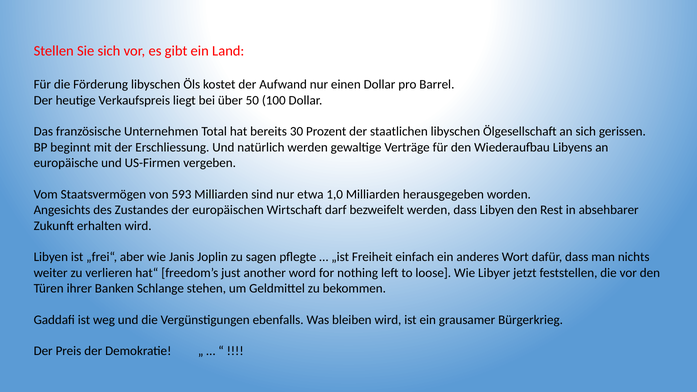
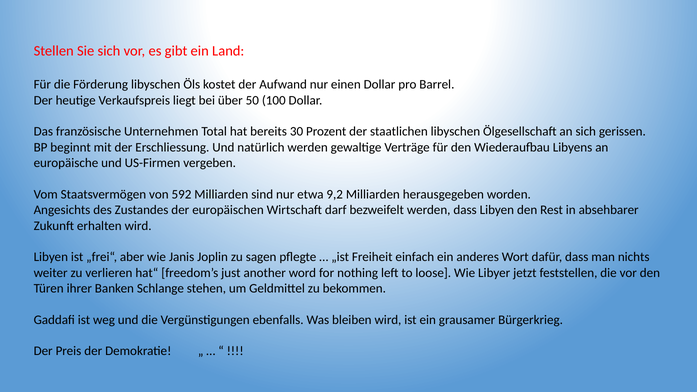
593: 593 -> 592 (181, 194)
1,0: 1,0 -> 9,2 (335, 194)
